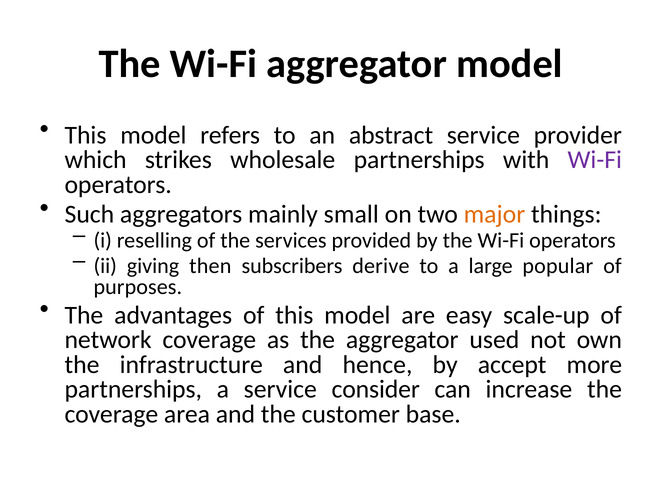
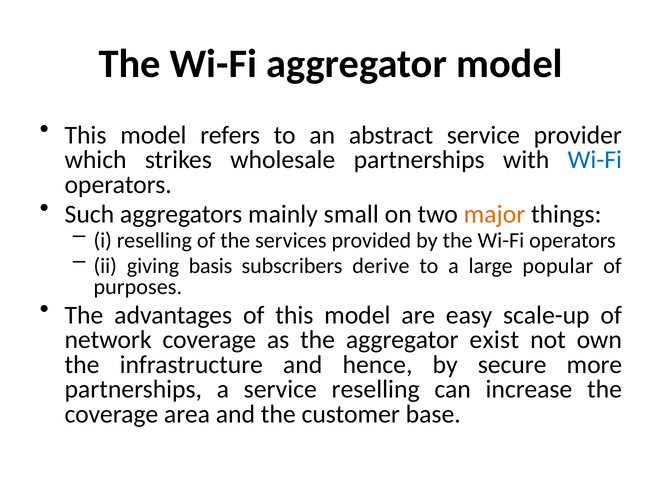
Wi-Fi colour: purple -> blue (595, 160)
then: then -> basis (211, 266)
used: used -> exist (494, 340)
accept: accept -> secure (512, 365)
service consider: consider -> reselling (376, 390)
